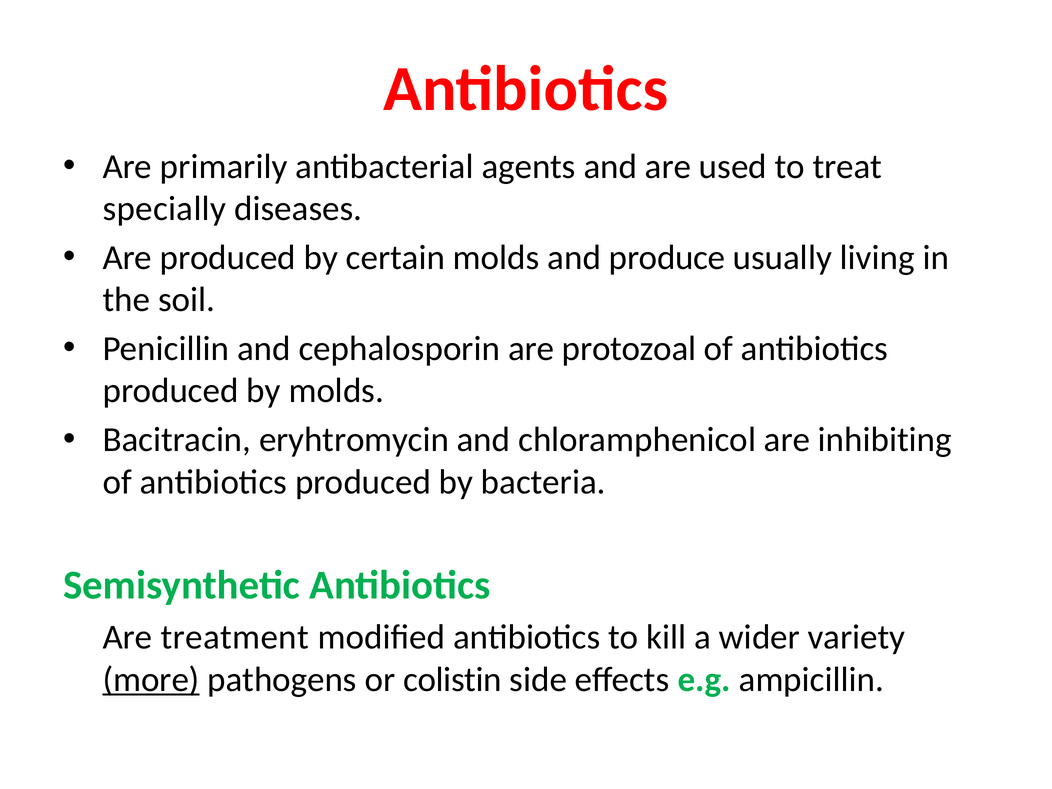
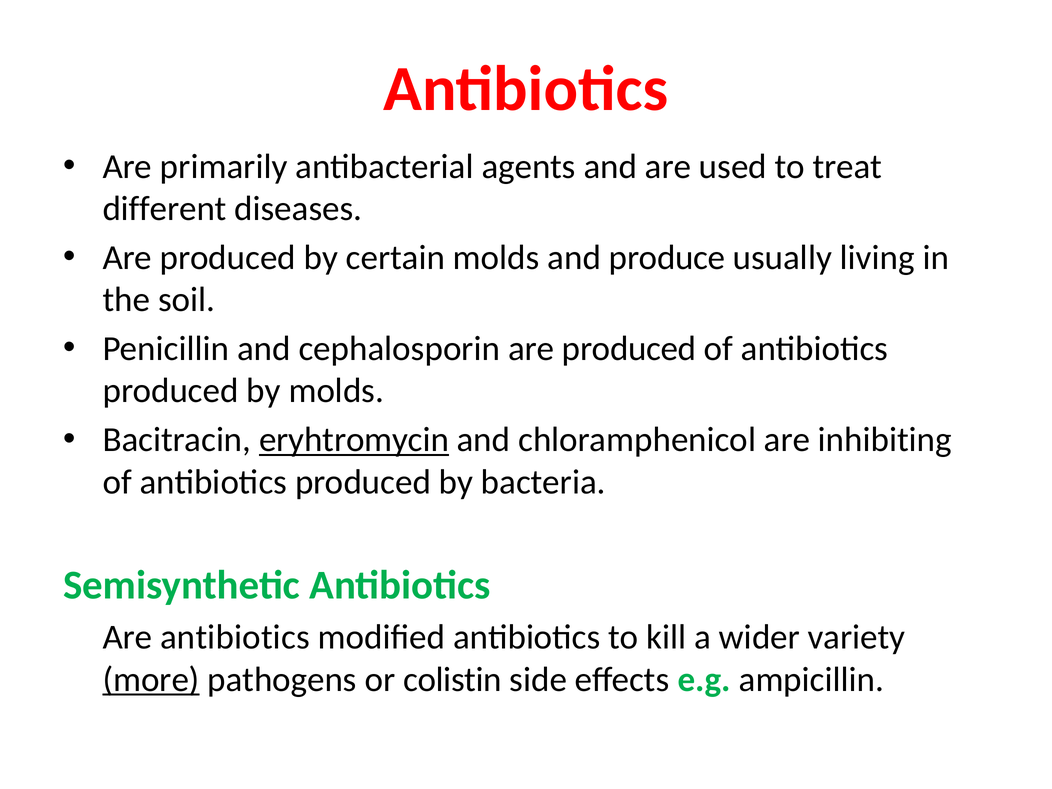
specially: specially -> different (165, 209)
cephalosporin are protozoal: protozoal -> produced (629, 349)
eryhtromycin underline: none -> present (354, 440)
Are treatment: treatment -> antibiotics (235, 637)
